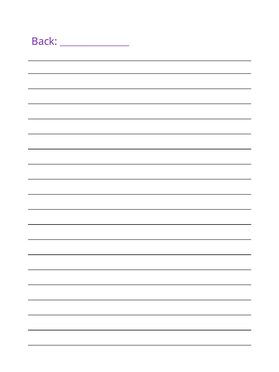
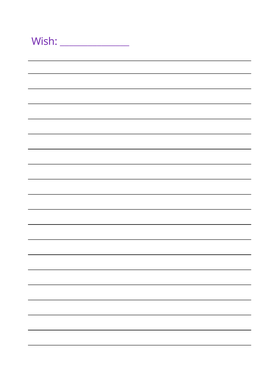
Back: Back -> Wish (44, 42)
